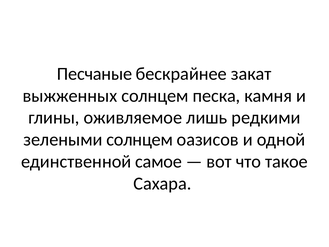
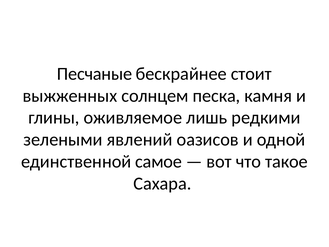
закат: закат -> стоит (251, 74)
зелеными солнцем: солнцем -> явлений (140, 139)
